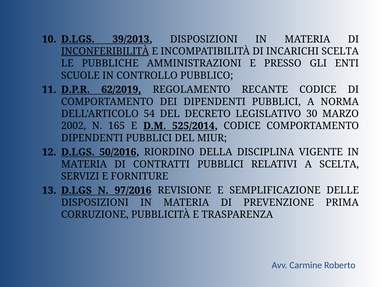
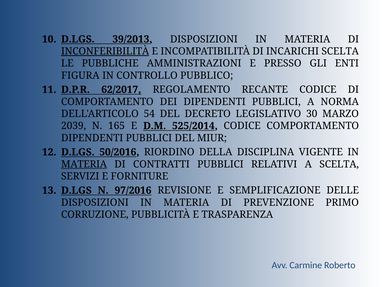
SCUOLE: SCUOLE -> FIGURA (80, 75)
62/2019: 62/2019 -> 62/2017 (121, 89)
2002: 2002 -> 2039 (74, 126)
MATERIA underline: none -> present (84, 164)
PRIMA: PRIMA -> PRIMO (342, 202)
